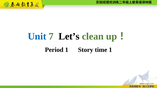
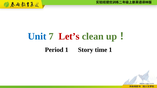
Let’s colour: black -> red (69, 36)
